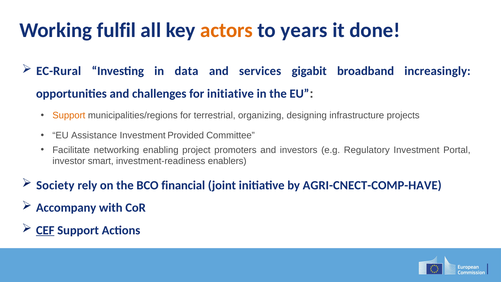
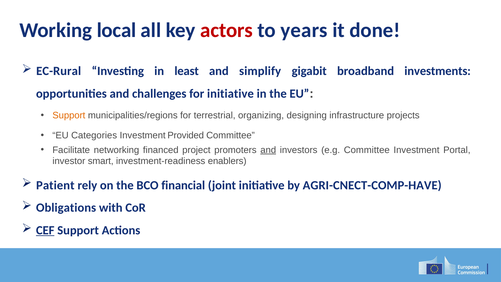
fulfil: fulfil -> local (117, 30)
actors colour: orange -> red (227, 30)
data: data -> least (187, 71)
services: services -> simplify (260, 71)
increasingly: increasingly -> investments (438, 71)
Assistance: Assistance -> Categories (94, 135)
enabling: enabling -> financed (161, 150)
and underline: none -> present (268, 150)
e.g Regulatory: Regulatory -> Committee (367, 150)
Society: Society -> Patient (55, 185)
Accompany: Accompany -> Obligations (66, 208)
